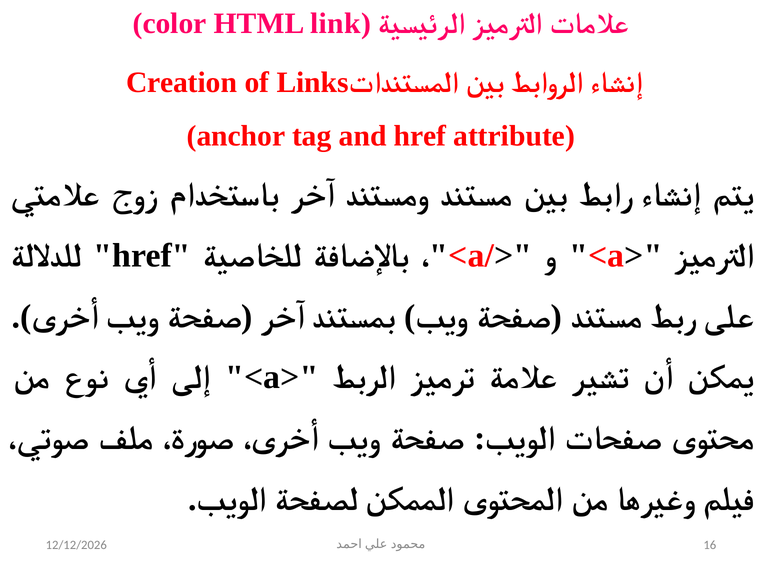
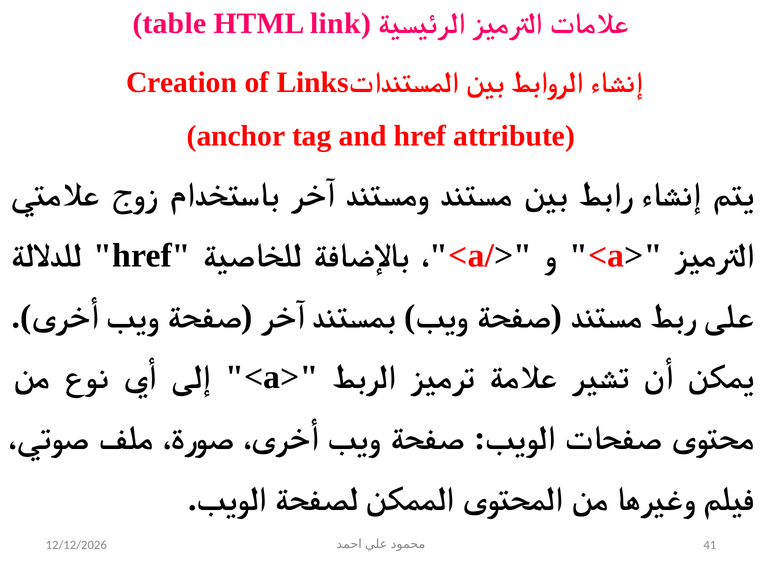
color: color -> table (174, 24)
16: 16 -> 41 (710, 546)
